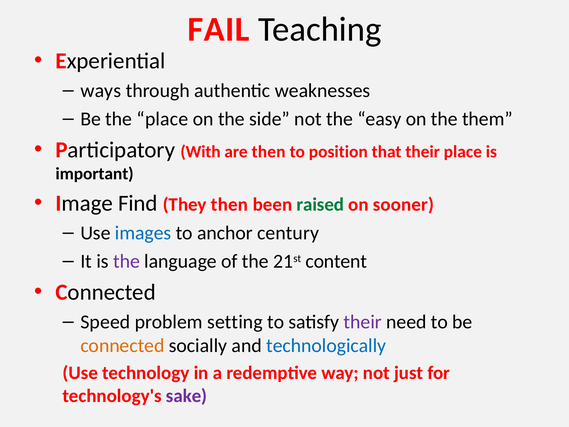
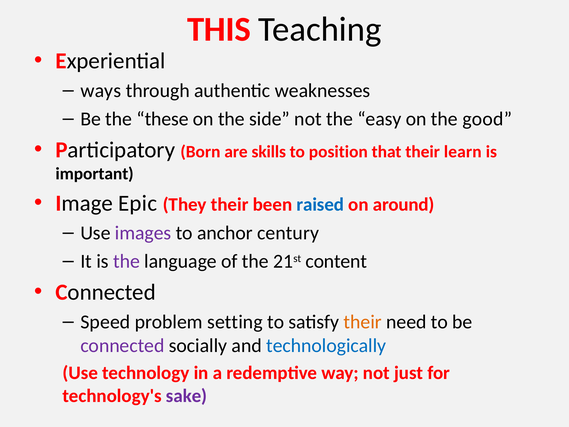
FAIL: FAIL -> THIS (219, 29)
the place: place -> these (163, 119)
them: them -> good (487, 119)
With: With -> Born (200, 152)
are then: then -> skills (269, 152)
their place: place -> learn (463, 152)
Find: Find -> Epic (138, 203)
They then: then -> their (230, 204)
raised colour: green -> blue (320, 204)
sooner: sooner -> around (404, 204)
images colour: blue -> purple (143, 233)
their colour: purple -> orange (363, 322)
connected colour: orange -> purple (122, 346)
